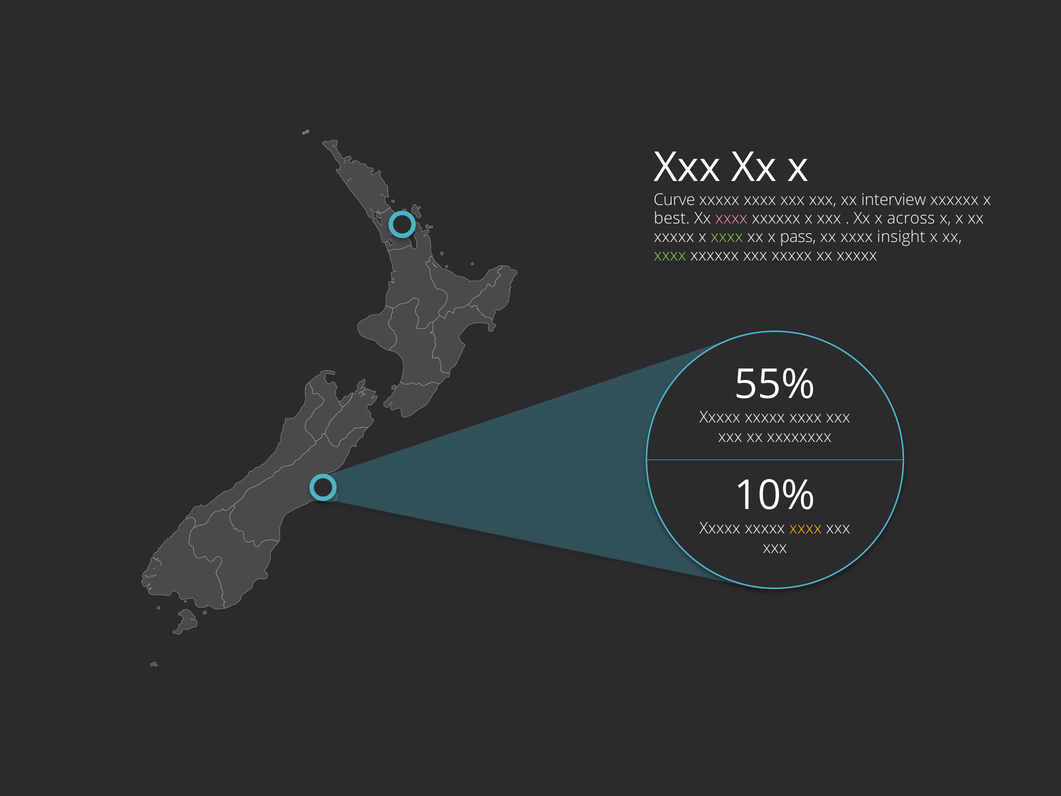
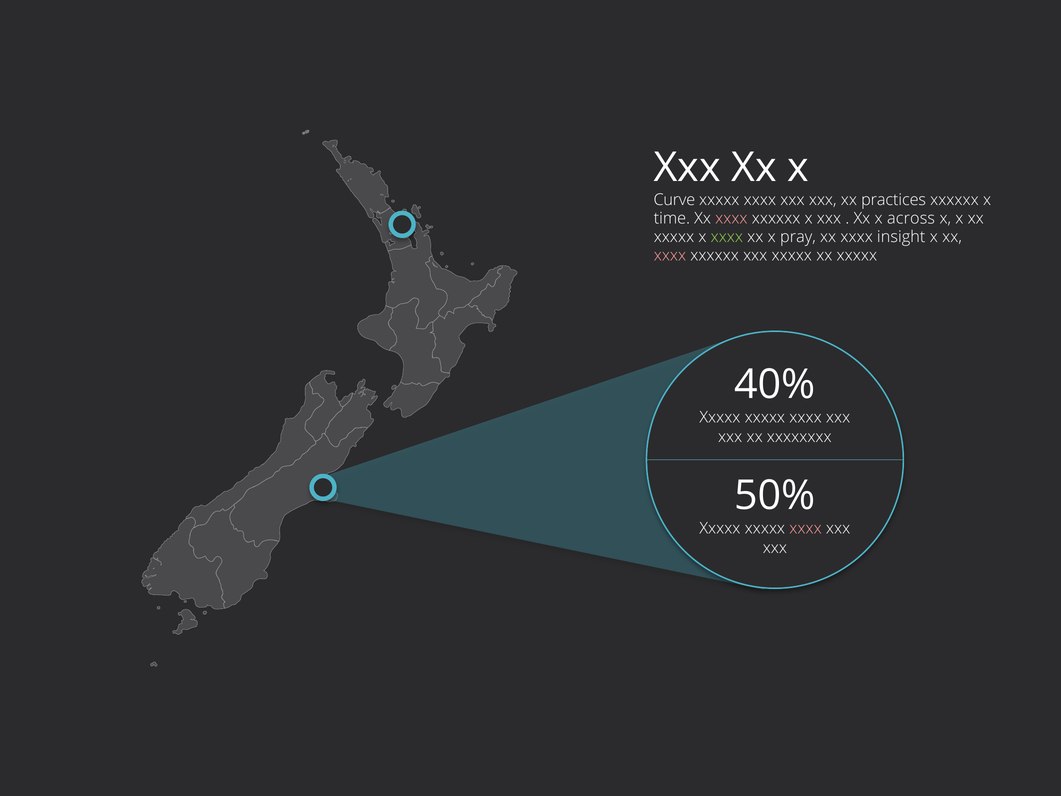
interview: interview -> practices (894, 200)
best: best -> time (672, 218)
pass: pass -> pray (798, 237)
xxxx colour: light green -> pink (670, 255)
55%: 55% -> 40% (775, 385)
10%: 10% -> 50% (775, 496)
xxxx colour: yellow -> pink (806, 528)
